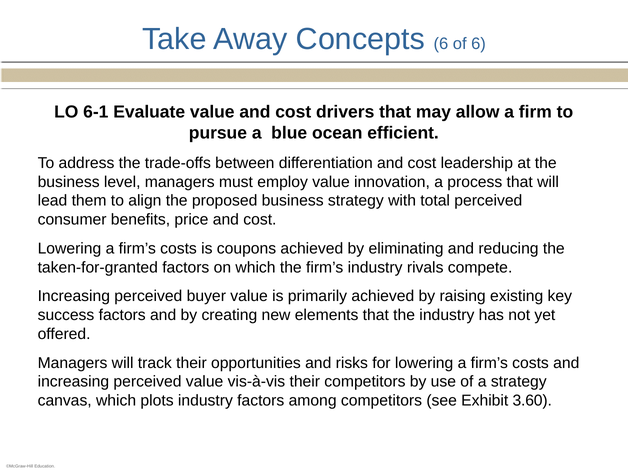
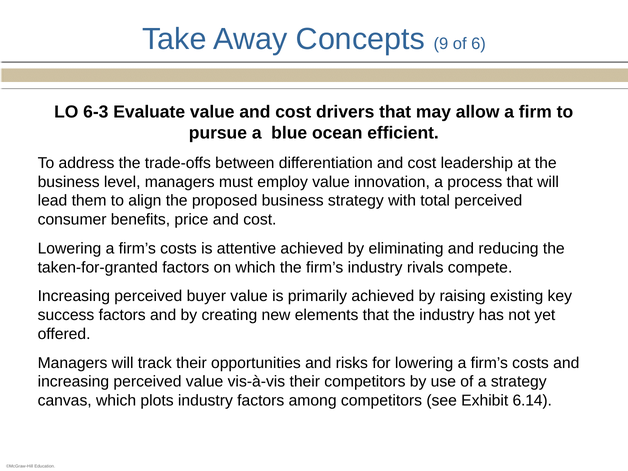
Concepts 6: 6 -> 9 (441, 44)
6-1: 6-1 -> 6-3 (96, 112)
coupons: coupons -> attentive (247, 248)
3.60: 3.60 -> 6.14 (532, 401)
